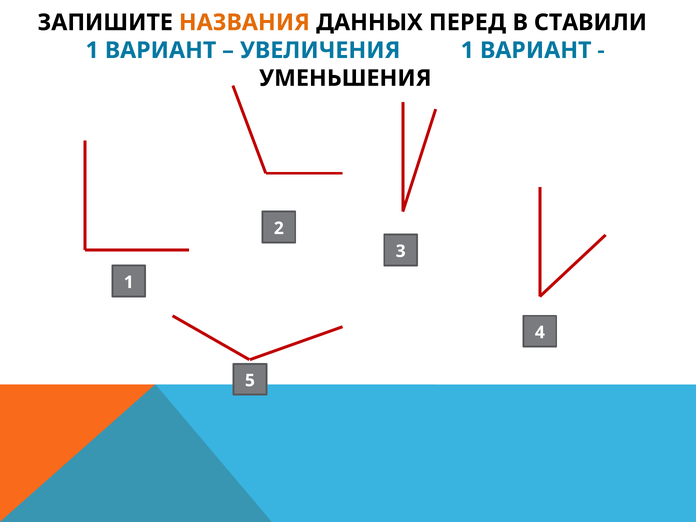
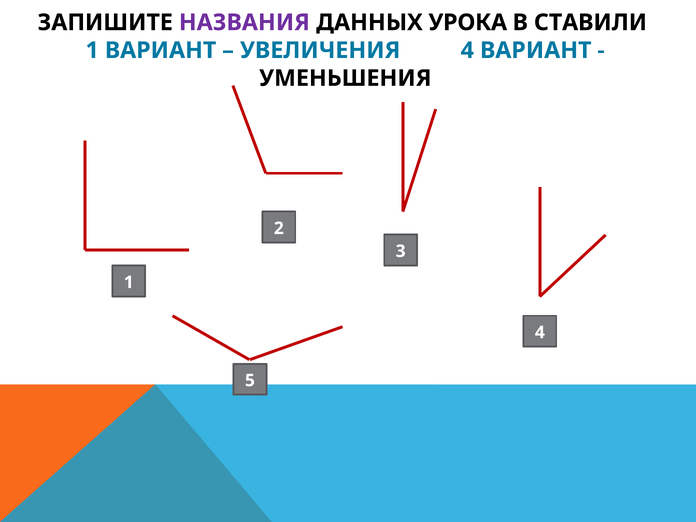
НАЗВАНИЯ colour: orange -> purple (244, 22)
ПЕРЕД: ПЕРЕД -> УРОКА (468, 22)
УВЕЛИЧЕНИЯ 1: 1 -> 4 (467, 50)
